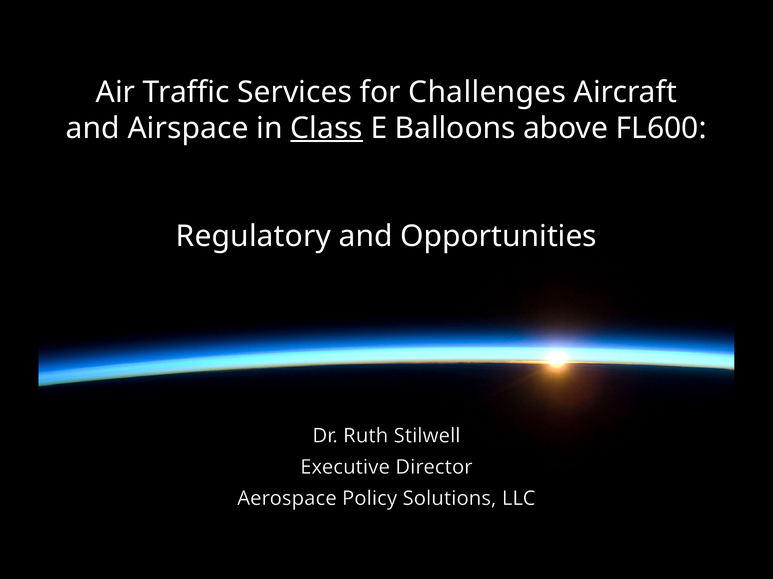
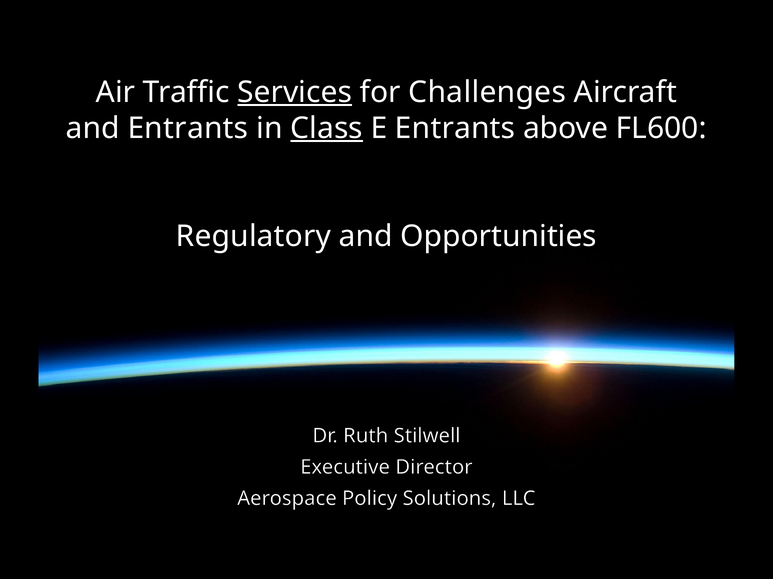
Services underline: none -> present (295, 92)
and Airspace: Airspace -> Entrants (188, 128)
E Balloons: Balloons -> Entrants (455, 128)
